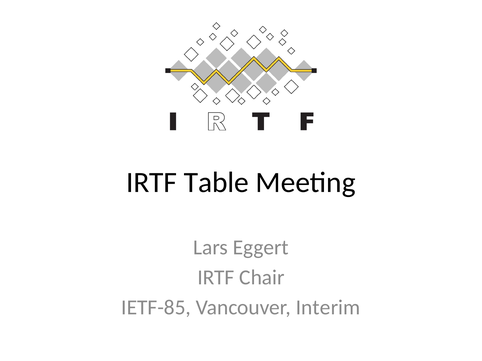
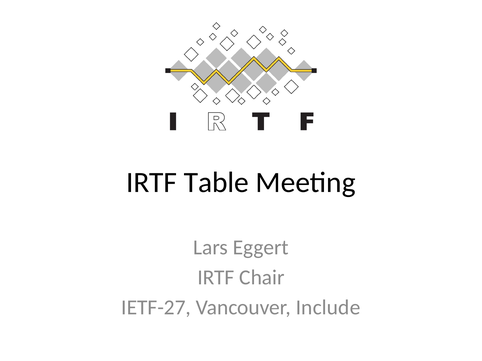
IETF-85: IETF-85 -> IETF-27 (156, 308)
Interim: Interim -> Include (328, 308)
